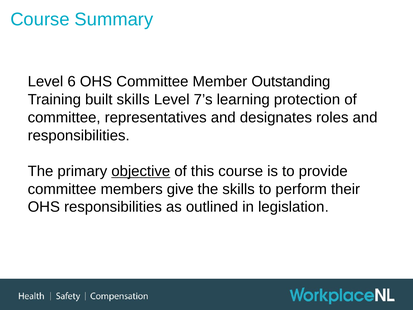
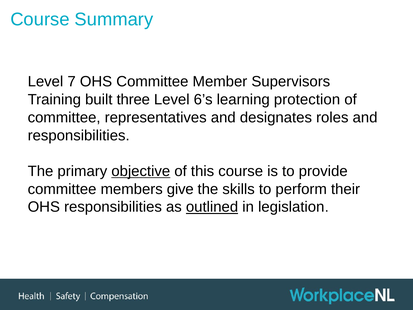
6: 6 -> 7 (72, 82)
Outstanding: Outstanding -> Supervisors (291, 82)
built skills: skills -> three (133, 100)
7’s: 7’s -> 6’s (203, 100)
outlined underline: none -> present (212, 207)
